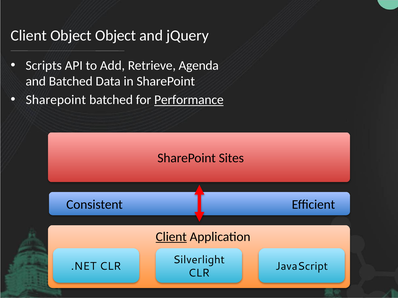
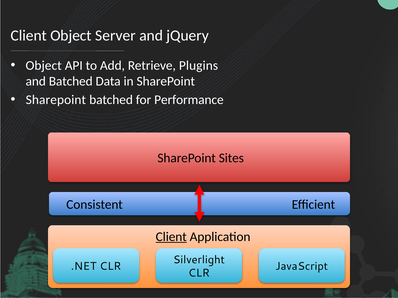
Object Object: Object -> Server (115, 36)
Scripts: Scripts -> Object (44, 66)
Agenda: Agenda -> Plugins (199, 66)
Performance underline: present -> none (189, 100)
